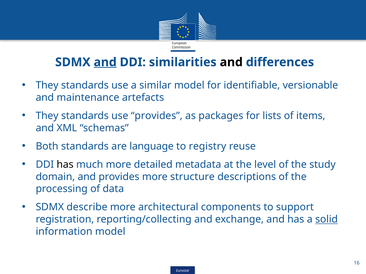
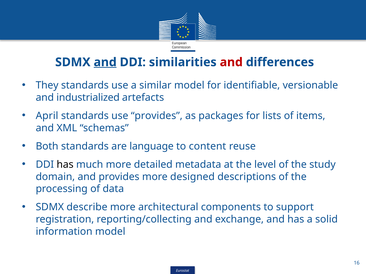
and colour: black -> red (231, 62)
maintenance: maintenance -> industrialized (88, 98)
They: They -> April (47, 116)
registry: registry -> content (208, 146)
structure: structure -> designed (192, 177)
solid underline: present -> none (327, 220)
